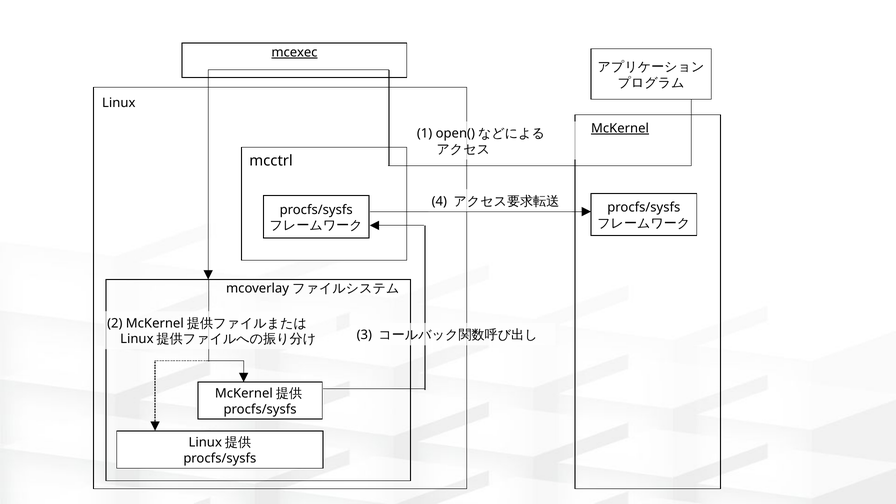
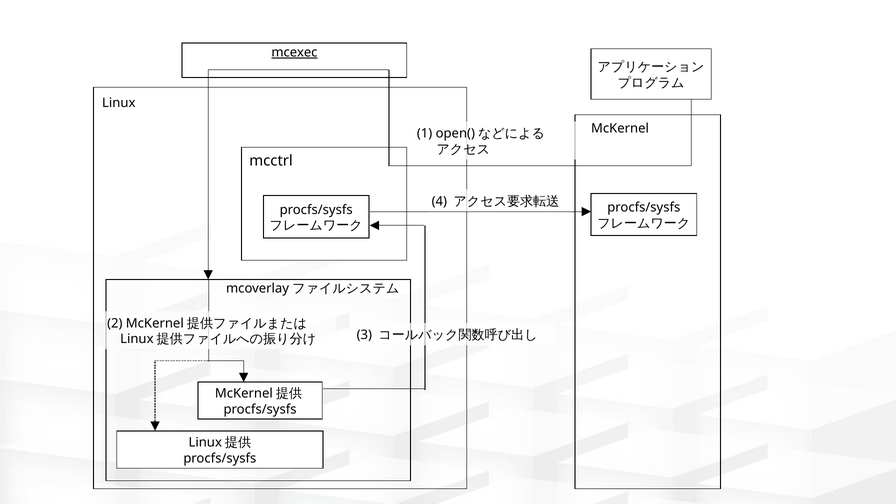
McKernel underline: present -> none (620, 128)
